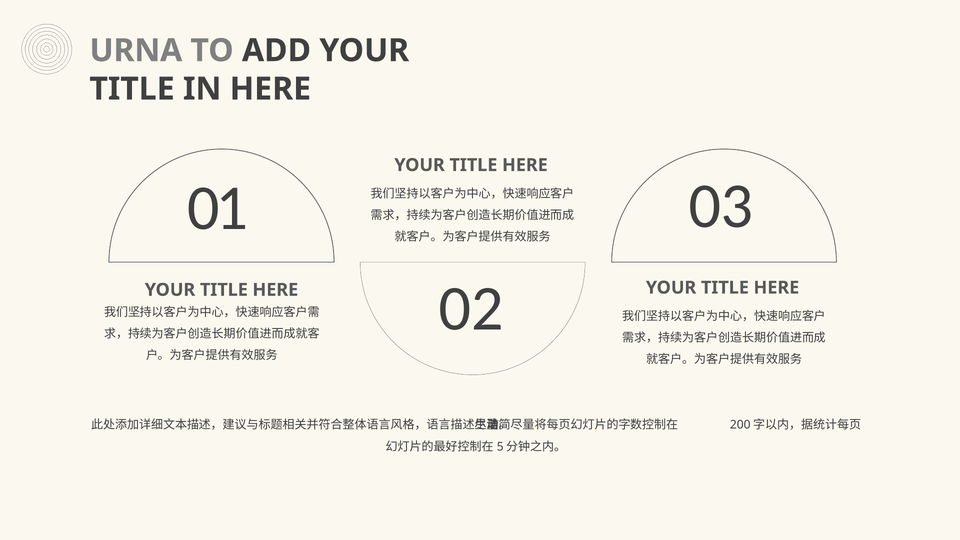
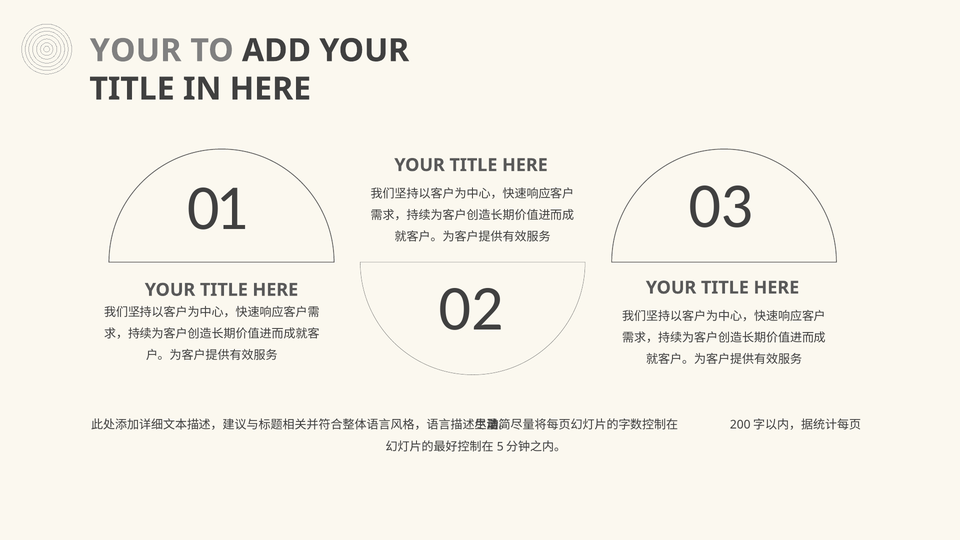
URNA: URNA -> YOUR (136, 51)
